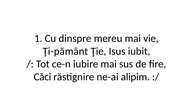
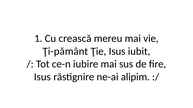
dinspre: dinspre -> crească (75, 39)
Căci: Căci -> Isus (42, 77)
